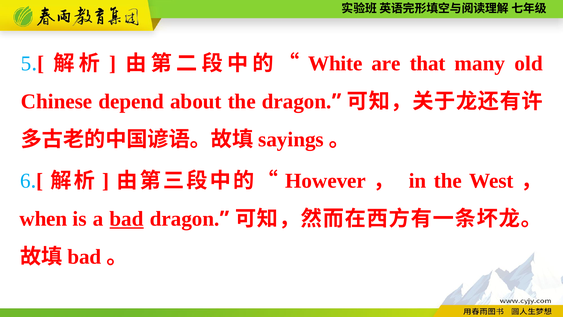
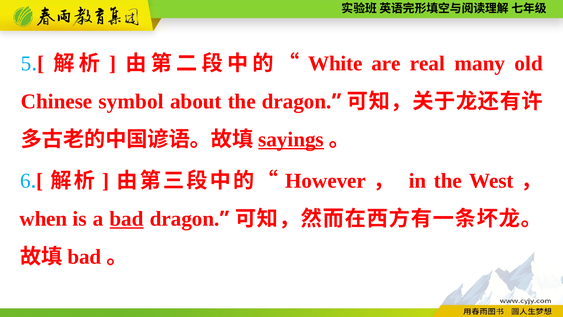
that: that -> real (427, 63)
depend: depend -> symbol (131, 101)
sayings underline: none -> present (291, 139)
